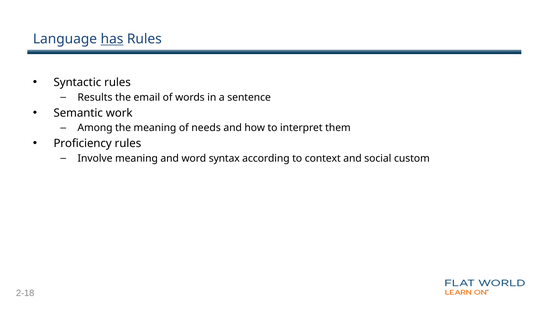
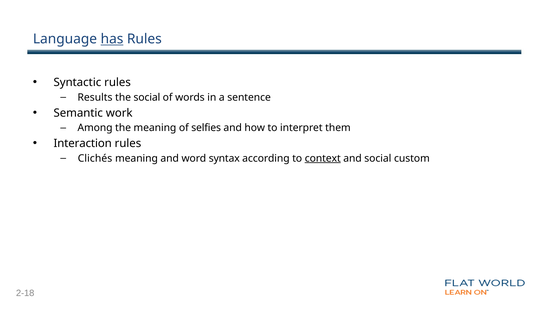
the email: email -> social (147, 98)
needs: needs -> selfies (206, 128)
Proficiency: Proficiency -> Interaction (83, 143)
Involve: Involve -> Clichés (95, 158)
context underline: none -> present (323, 158)
